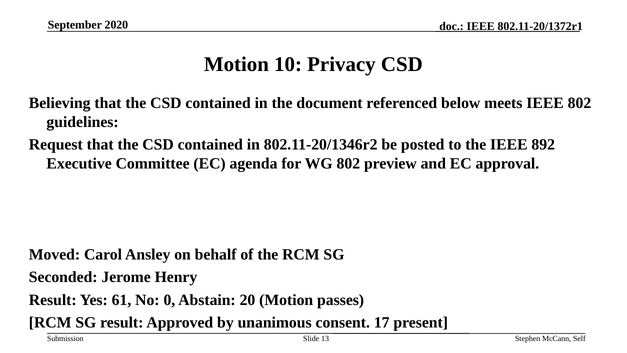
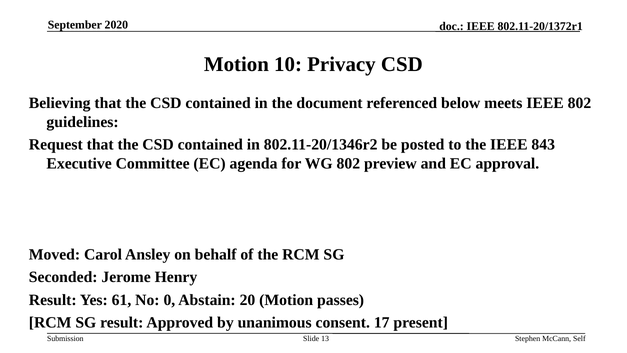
892: 892 -> 843 (543, 144)
